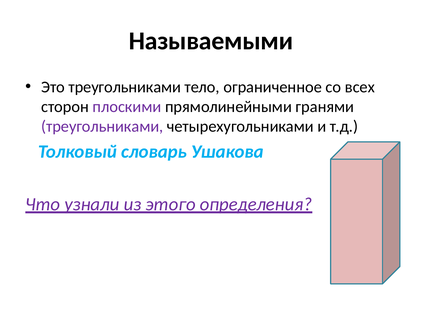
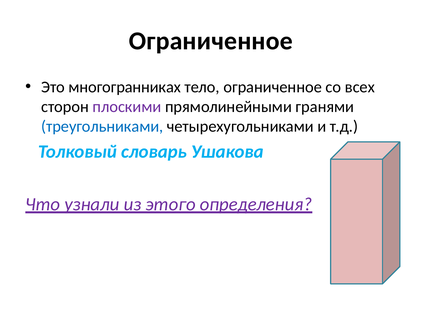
Называемыми: Называемыми -> Ограниченное (211, 41)
Это треугольниками: треугольниками -> многогранниках (125, 87)
треугольниками colour: purple -> blue (102, 126)
